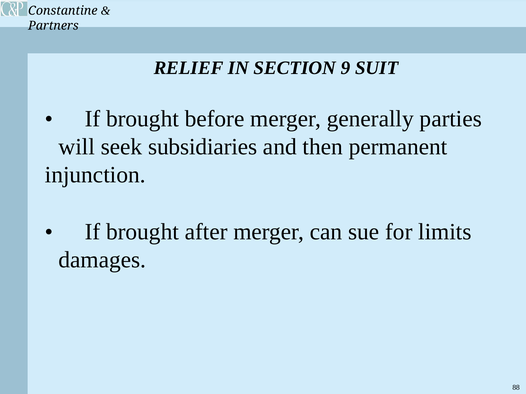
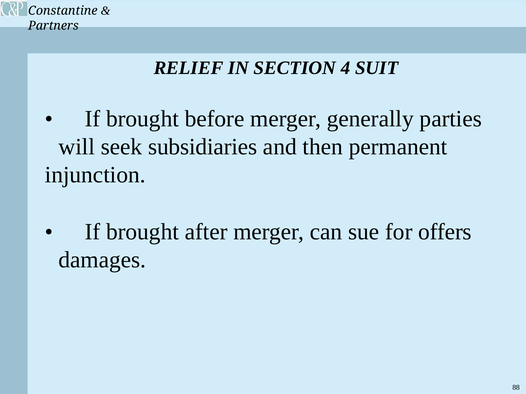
9: 9 -> 4 (345, 68)
limits: limits -> offers (445, 232)
